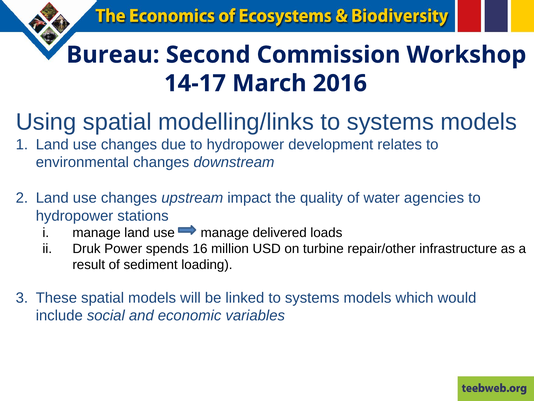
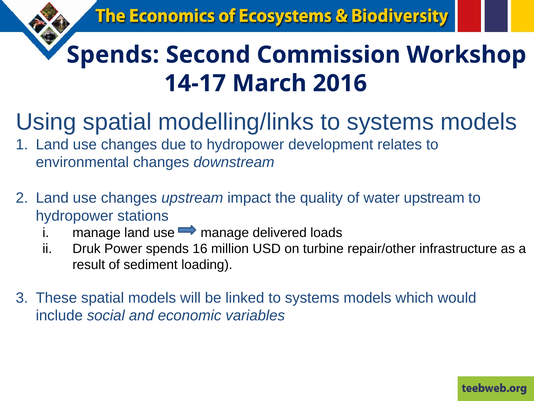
Bureau: Bureau -> Spends (113, 55)
water agencies: agencies -> upstream (434, 198)
